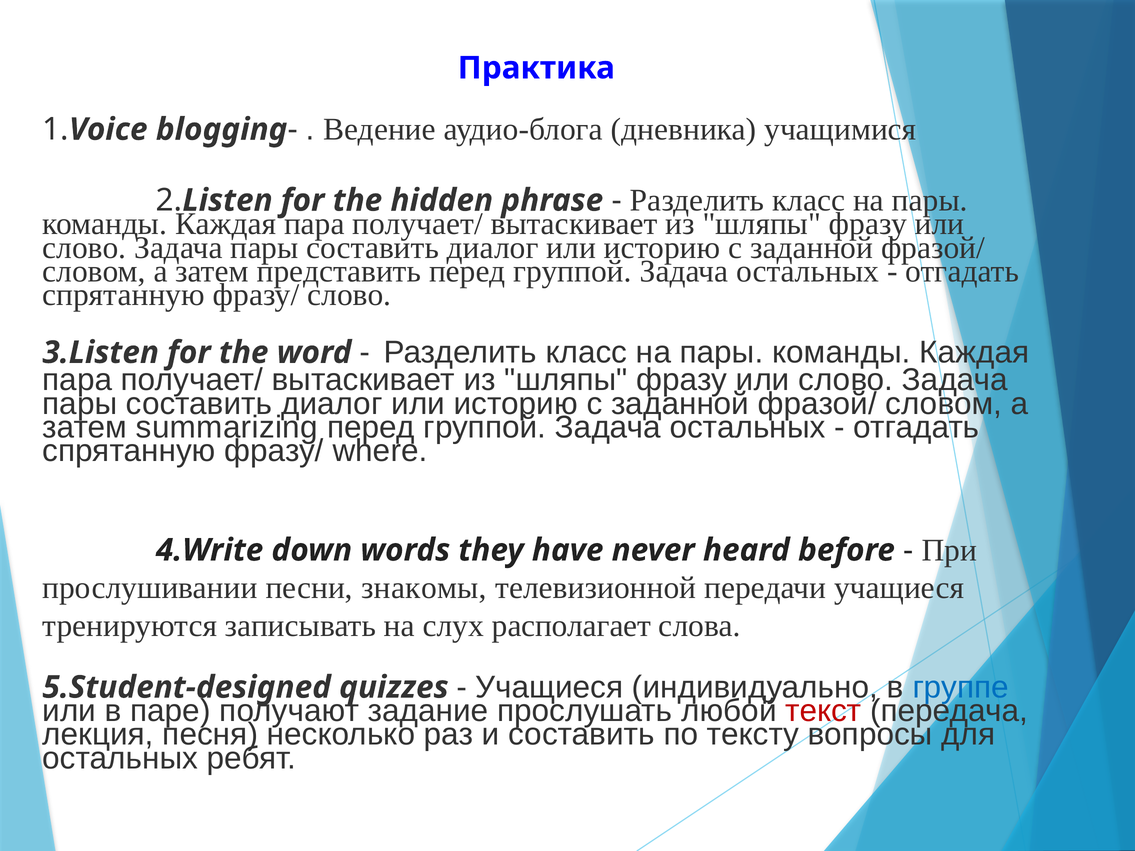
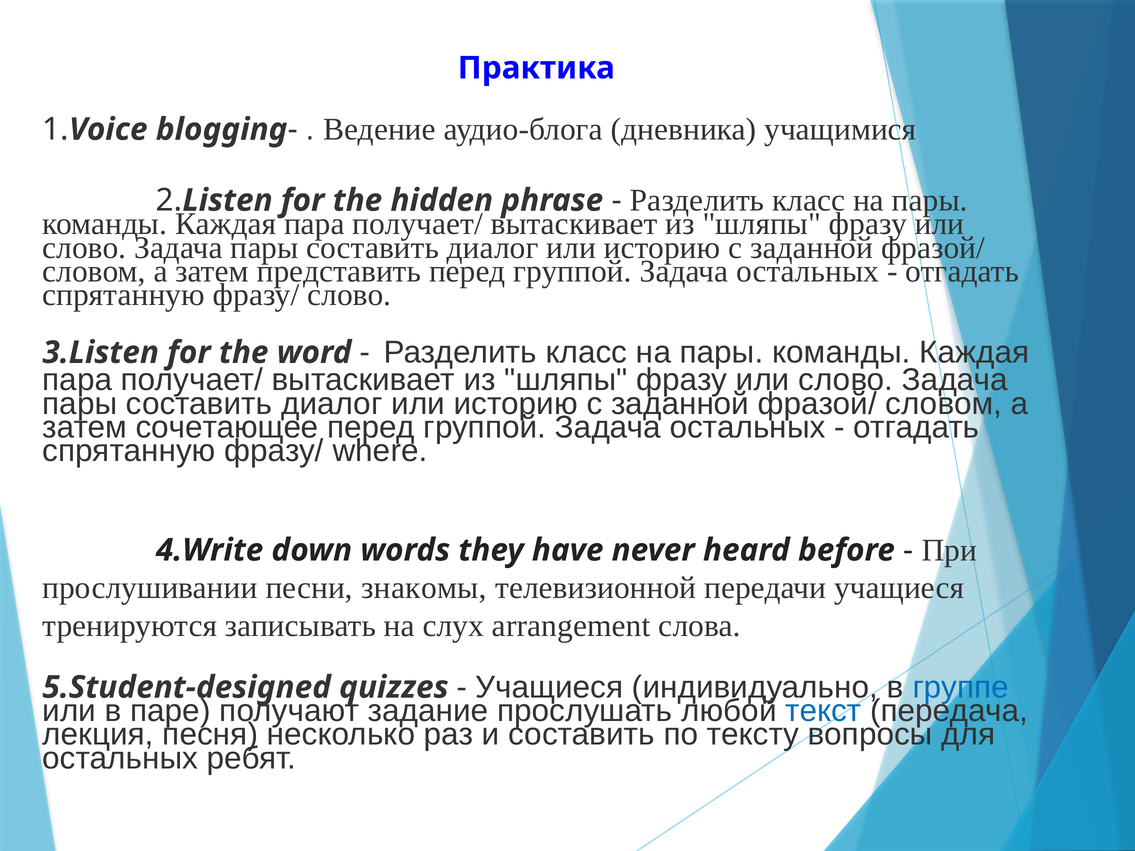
summarizing: summarizing -> сочетающее (227, 427)
располагает: располагает -> arrangement (571, 626)
текст colour: red -> blue (823, 711)
